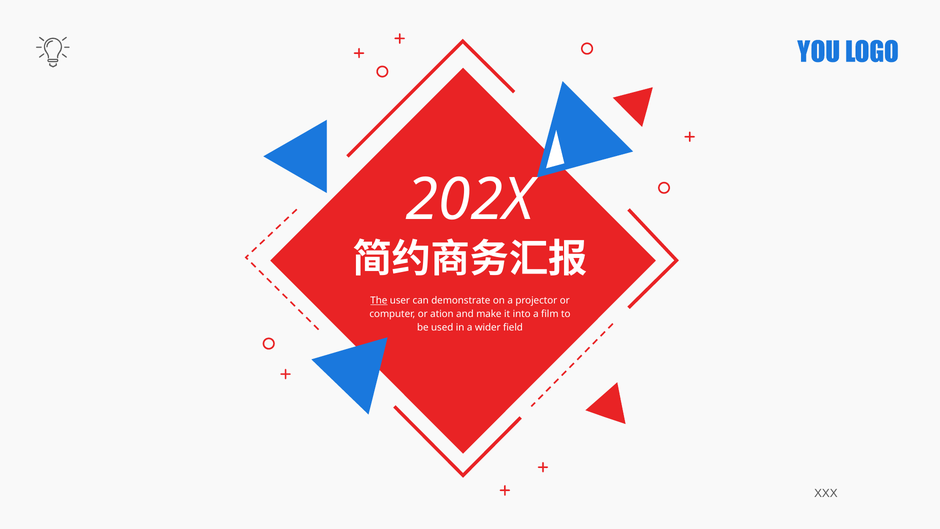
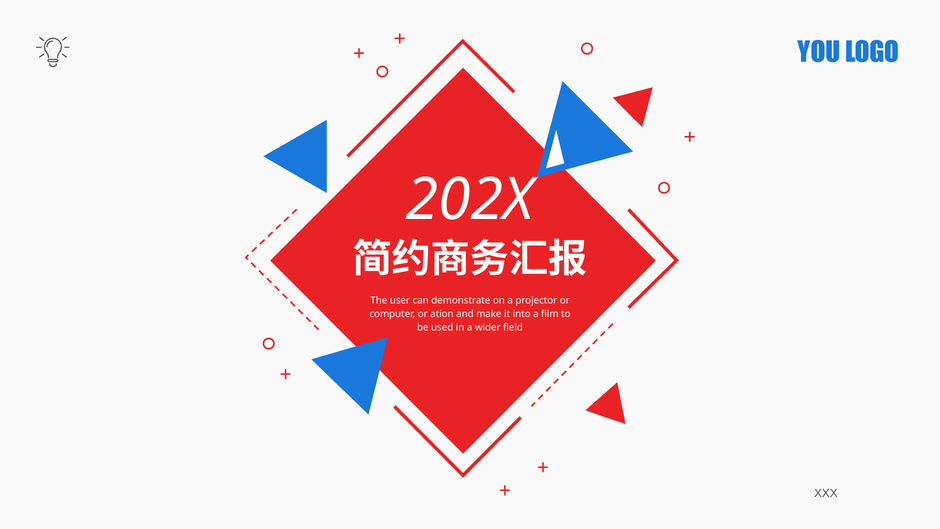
The underline: present -> none (379, 300)
